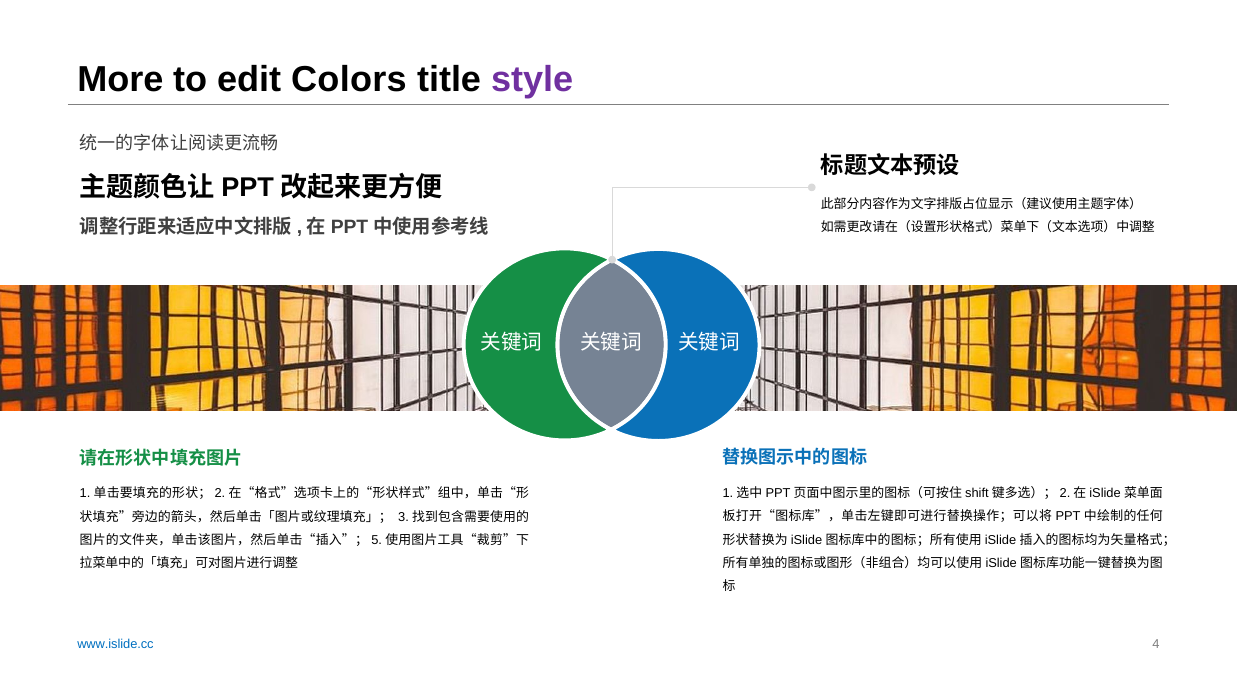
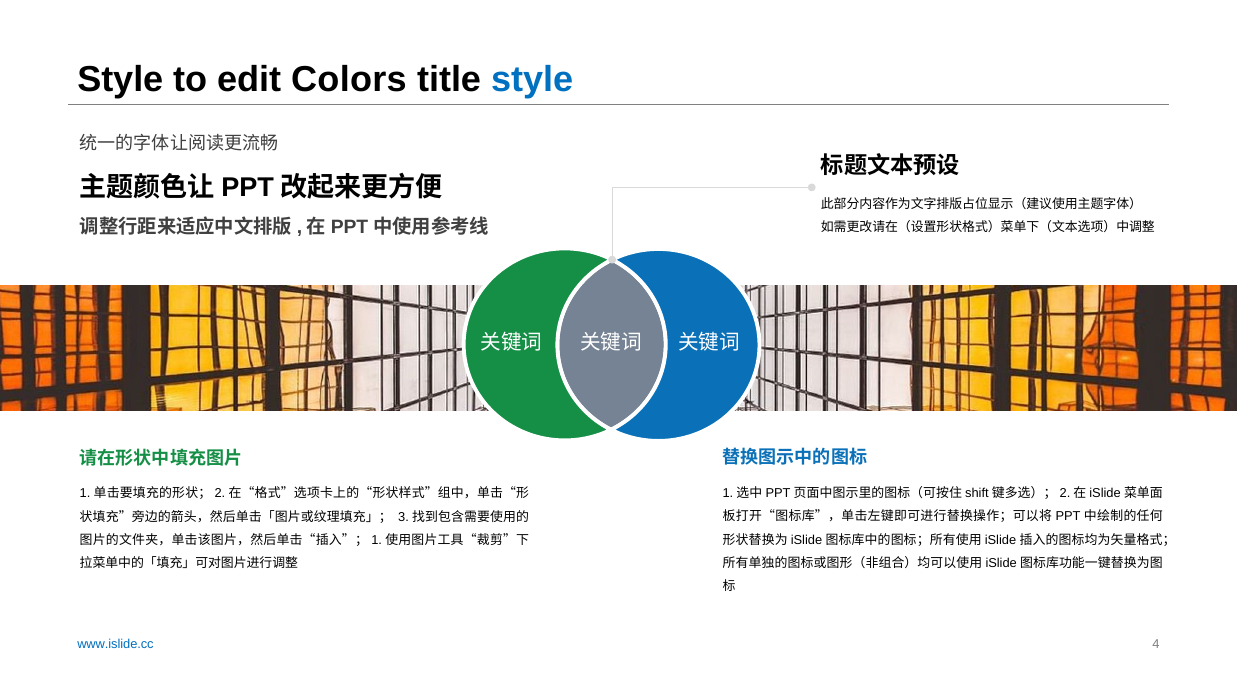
More: More -> Style (120, 80)
style colour: purple -> blue (532, 80)
5: 5 -> 1 (377, 540)
